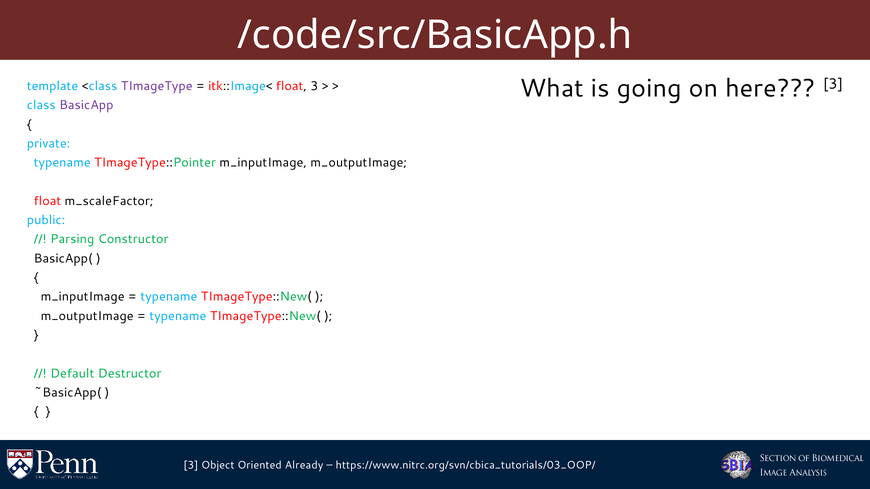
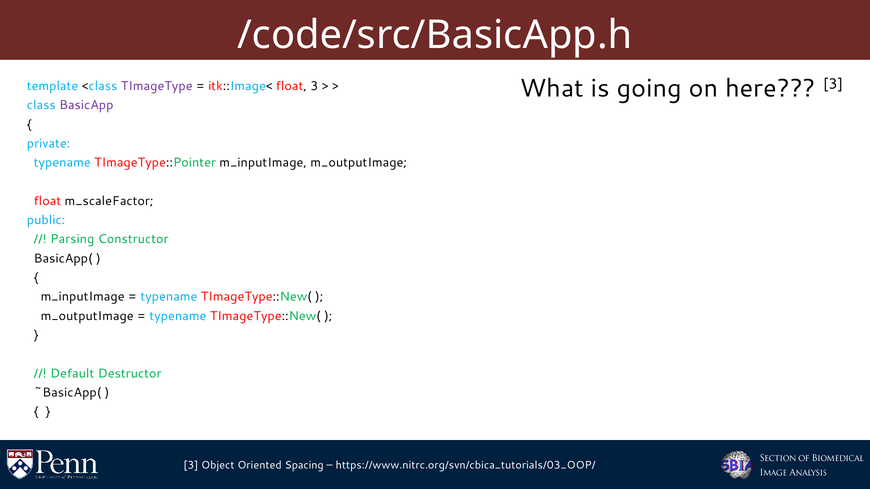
Already: Already -> Spacing (304, 466)
